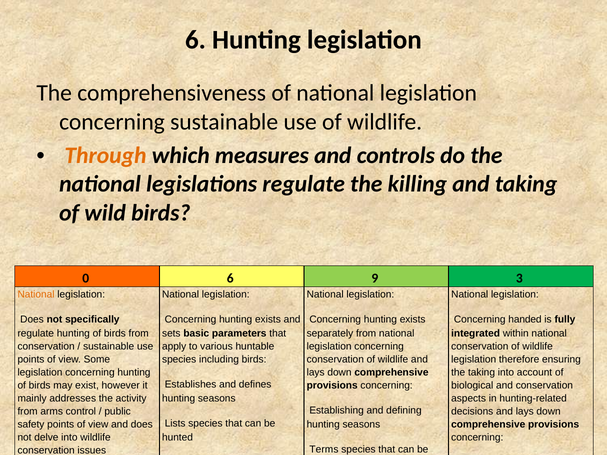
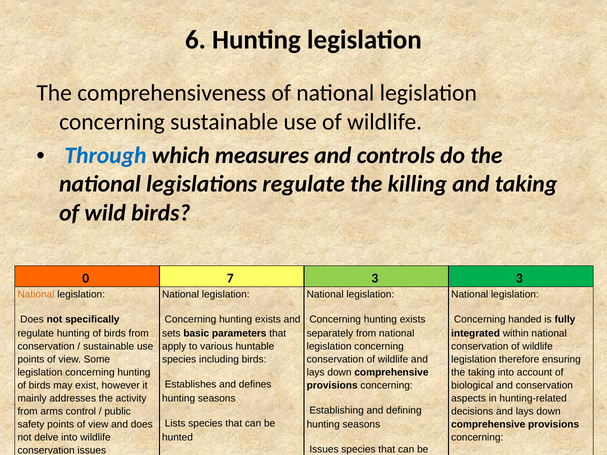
Through colour: orange -> blue (105, 155)
6: 6 -> 7 (230, 279)
9: 9 -> 3 (375, 279)
Terms: Terms -> Issues (324, 450)
